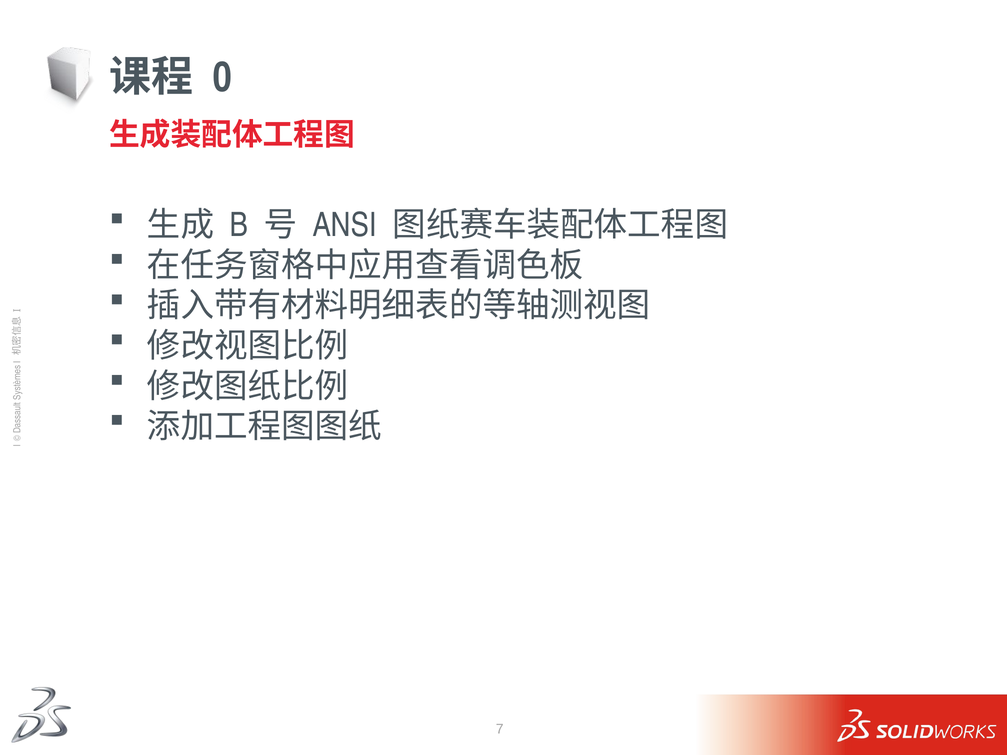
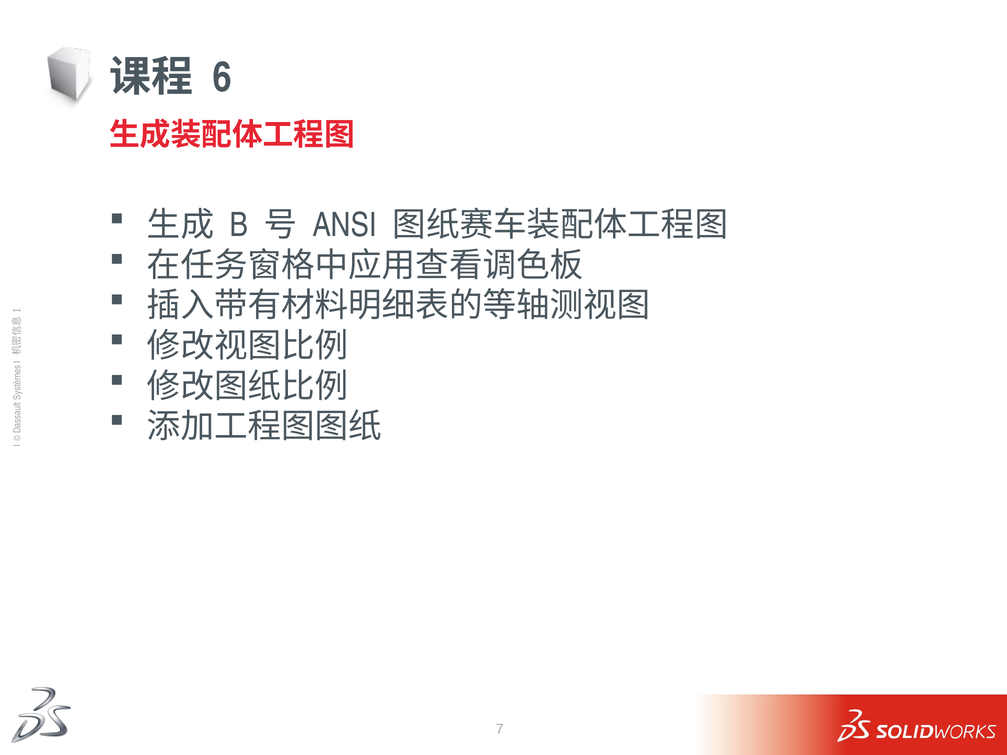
0: 0 -> 6 (222, 77)
